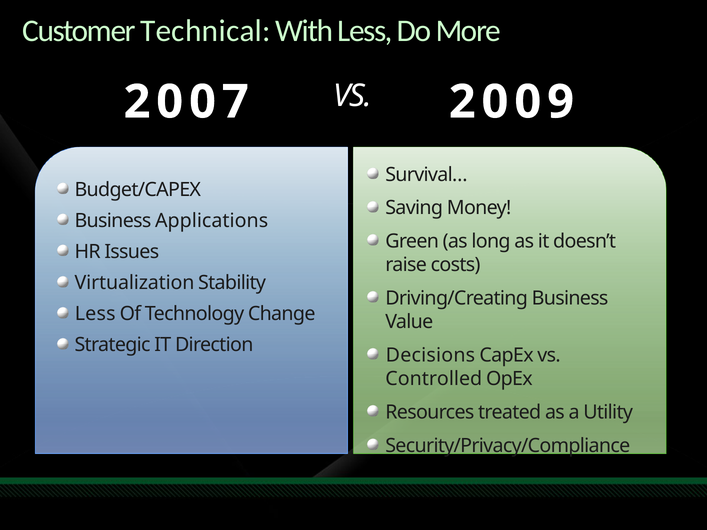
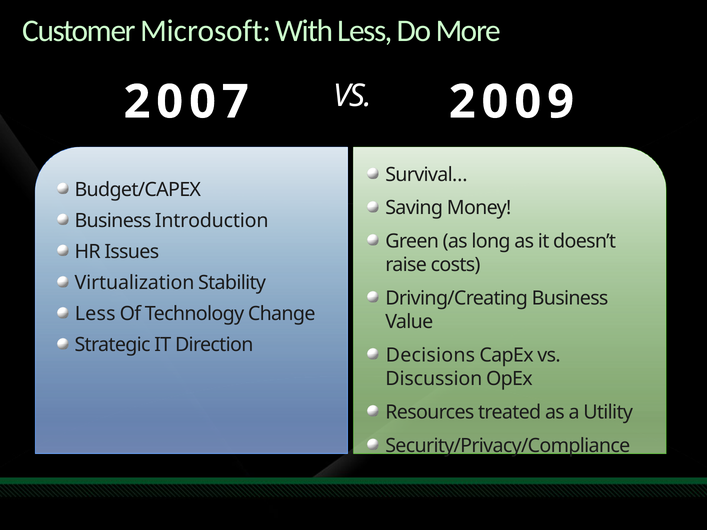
Technical: Technical -> Microsoft (206, 31)
Applications: Applications -> Introduction (212, 221)
Controlled: Controlled -> Discussion (434, 379)
